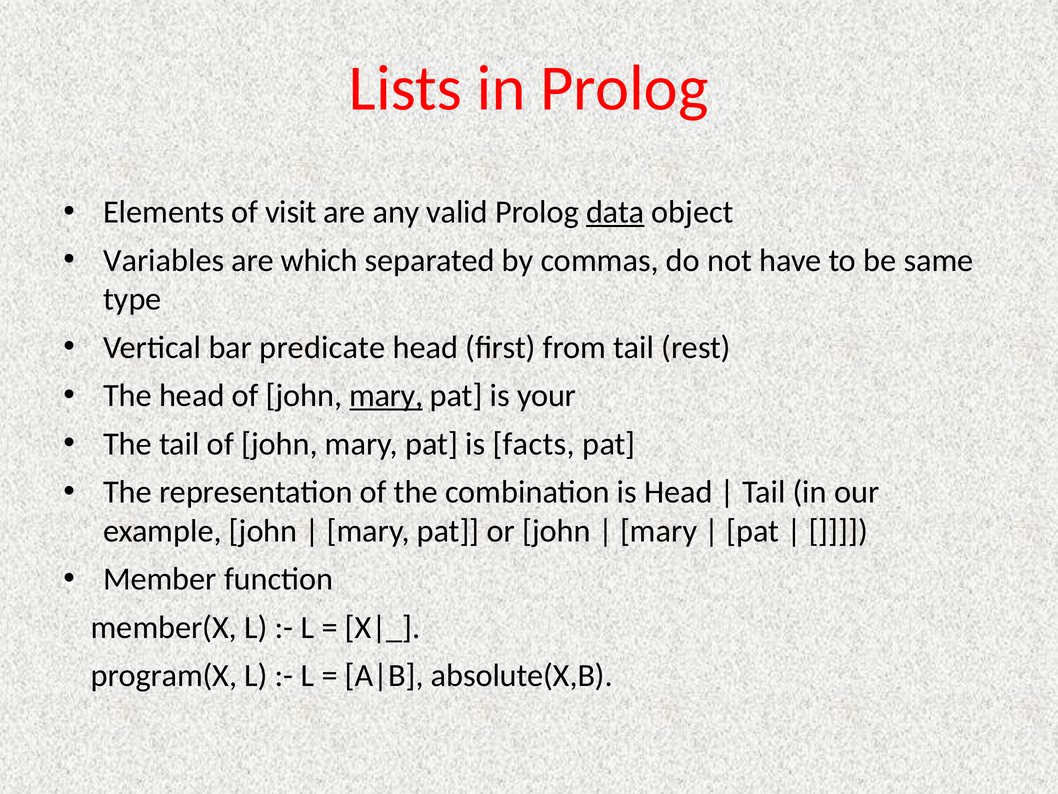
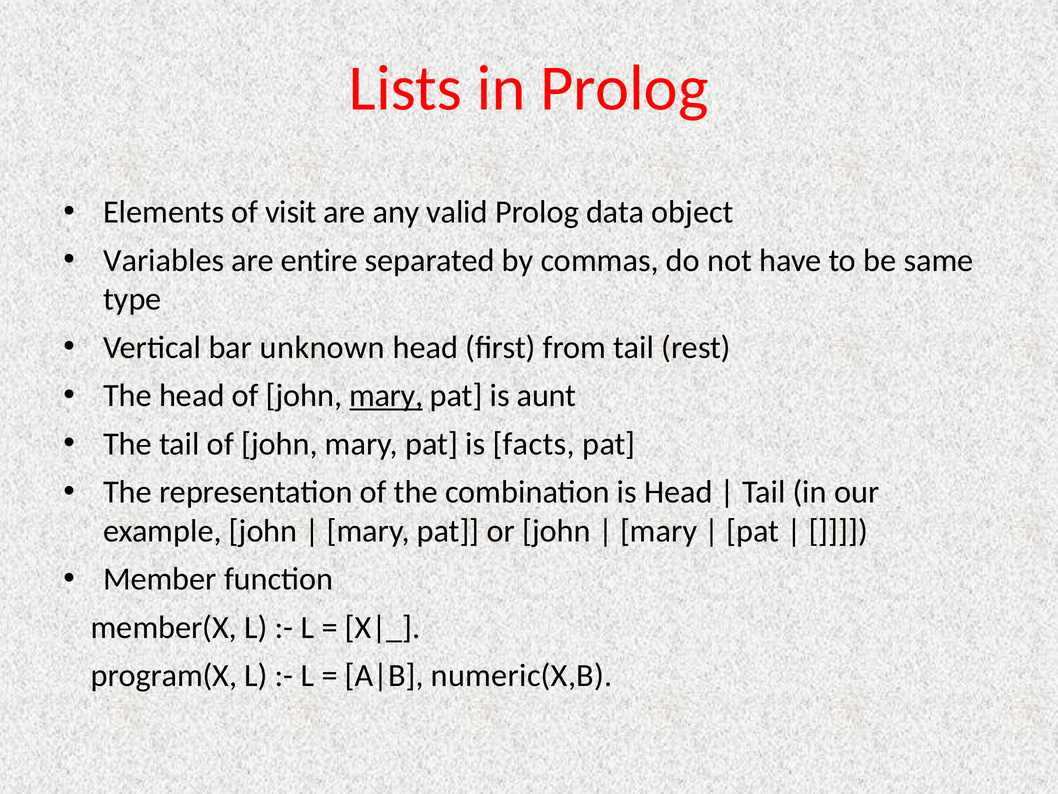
data underline: present -> none (615, 212)
which: which -> entire (319, 260)
predicate: predicate -> unknown (322, 347)
your: your -> aunt (547, 395)
absolute(X,B: absolute(X,B -> numeric(X,B (522, 675)
